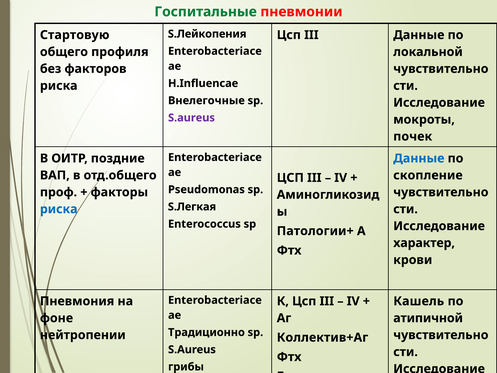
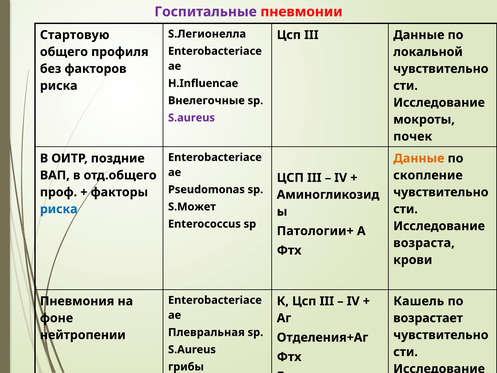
Госпитальные colour: green -> purple (206, 12)
S.Лейкопения: S.Лейкопения -> S.Легионелла (207, 34)
Данные colour: blue -> orange (419, 158)
S.Легкая: S.Легкая -> S.Может (192, 207)
характер: характер -> возраста (424, 243)
атипичной: атипичной -> возрастает (428, 318)
Традиционно: Традиционно -> Плевральная (206, 332)
Коллектив+Аг: Коллектив+Аг -> Отделения+Аг (323, 337)
